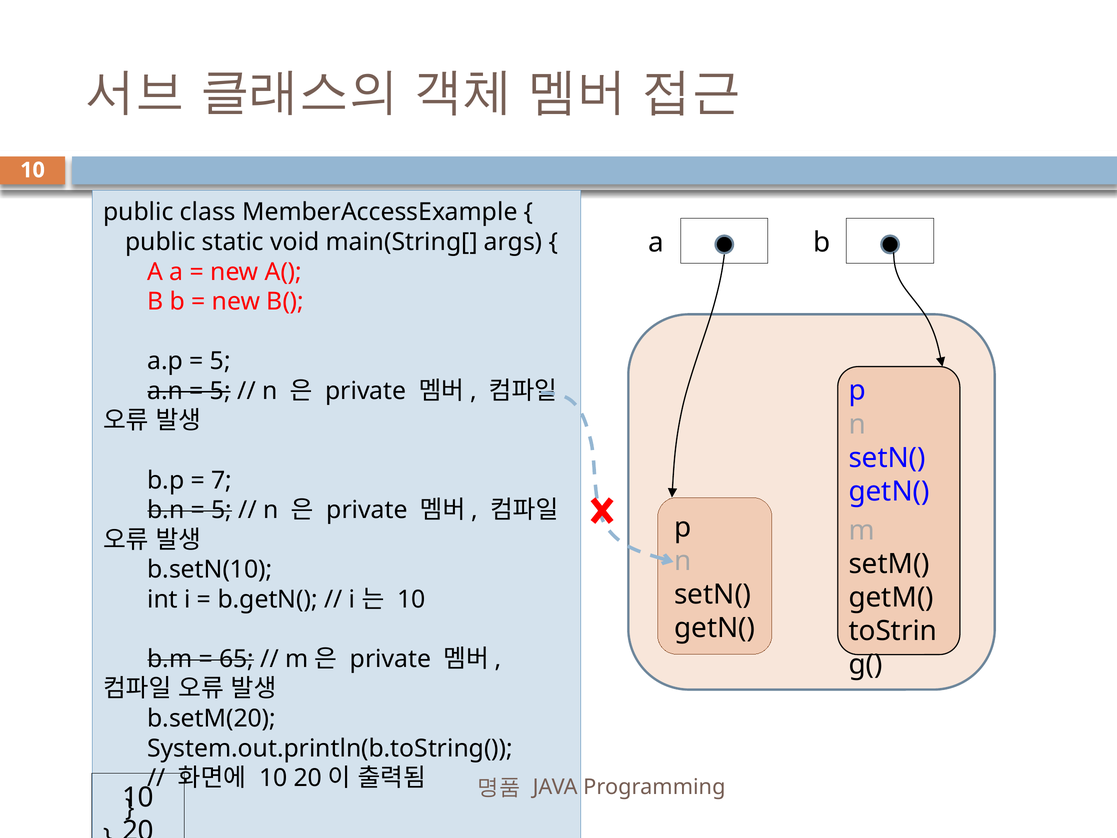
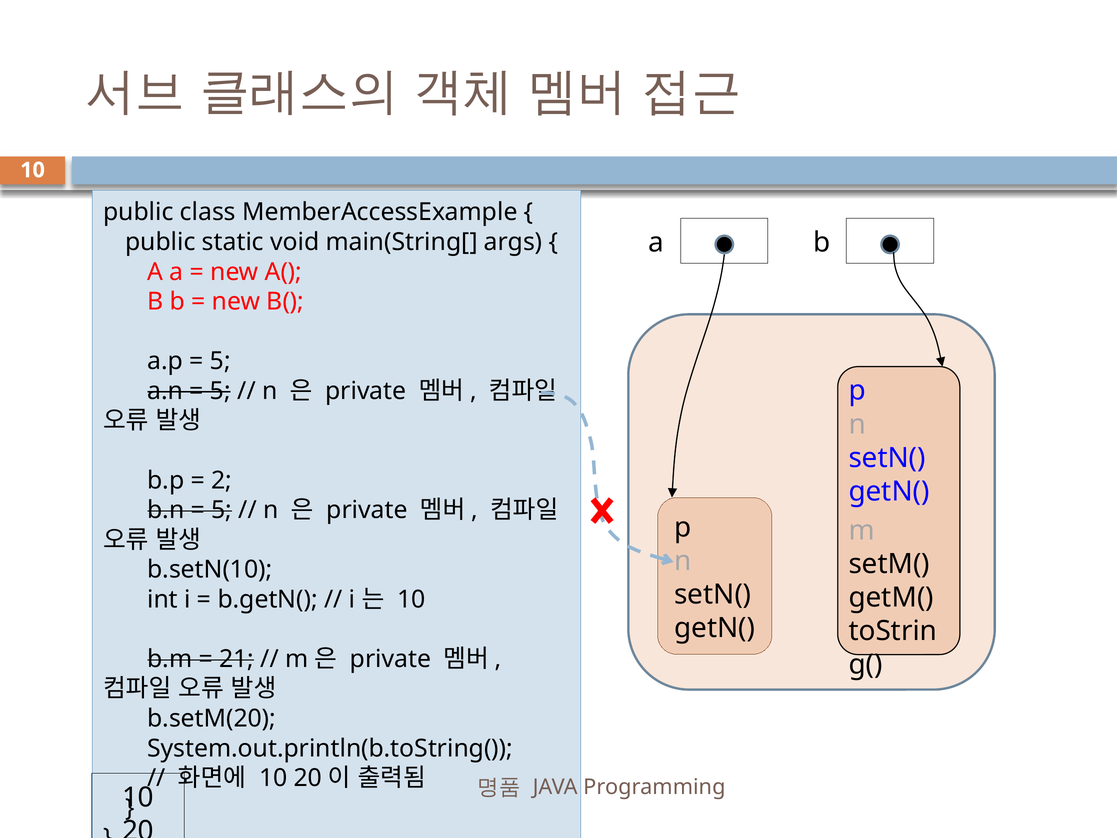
7: 7 -> 2 (222, 480)
65: 65 -> 21 (237, 659)
